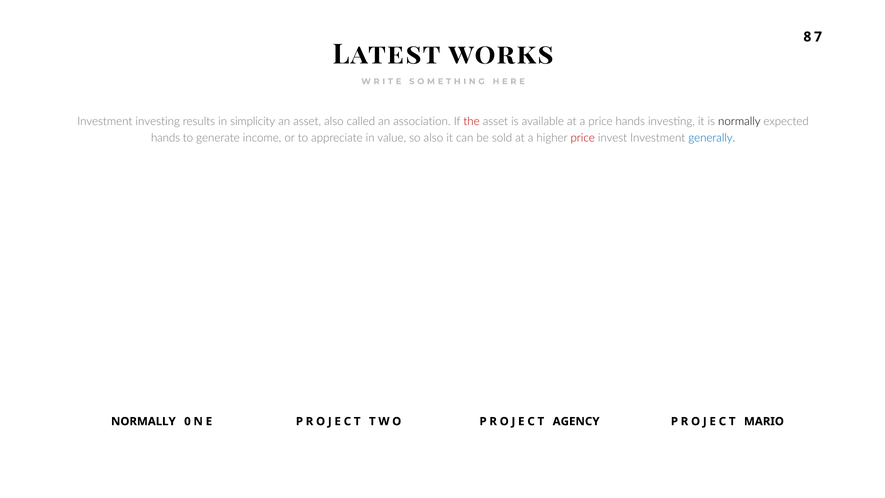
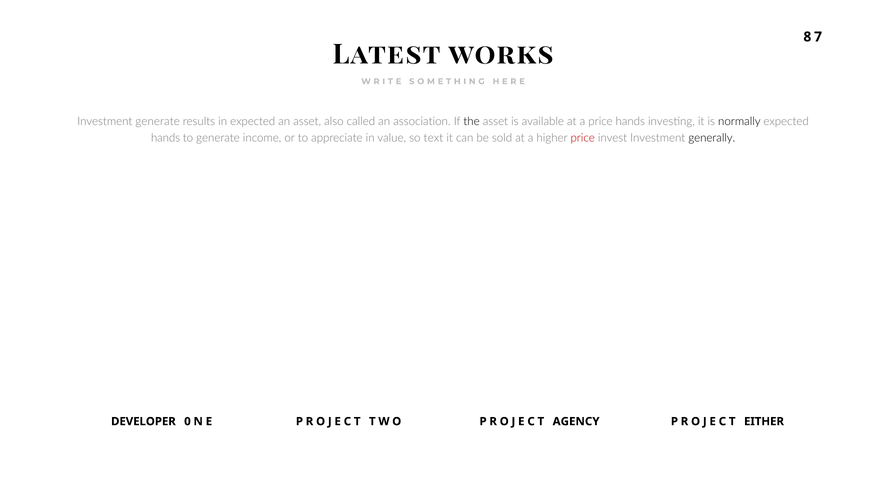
Investment investing: investing -> generate (158, 121)
in simplicity: simplicity -> expected (253, 121)
the colour: red -> black (472, 121)
so also: also -> text (433, 138)
generally colour: blue -> black (712, 138)
NORMALLY: NORMALLY -> DEVELOPER (143, 421)
MARIO: MARIO -> EITHER (764, 421)
